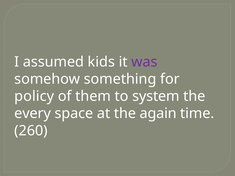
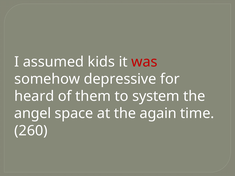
was colour: purple -> red (144, 62)
something: something -> depressive (120, 79)
policy: policy -> heard (34, 96)
every: every -> angel (33, 114)
